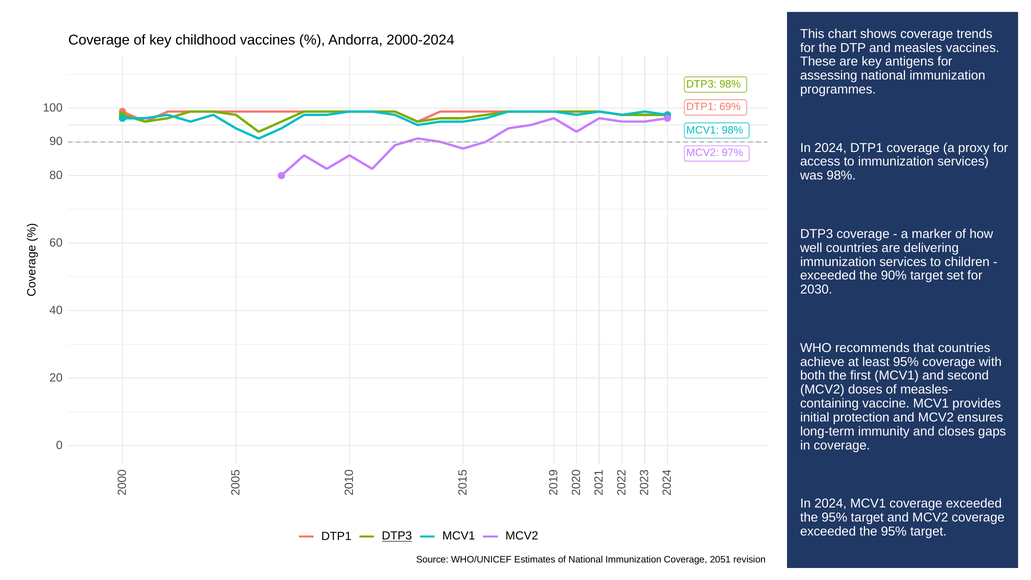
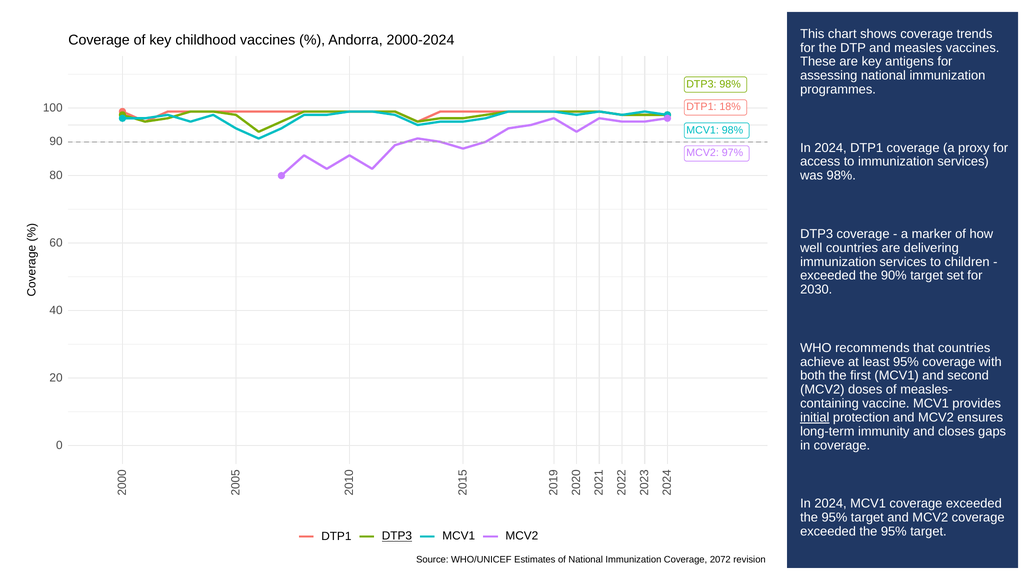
69%: 69% -> 18% (730, 107)
initial underline: none -> present (815, 417)
2051: 2051 -> 2072 (720, 560)
